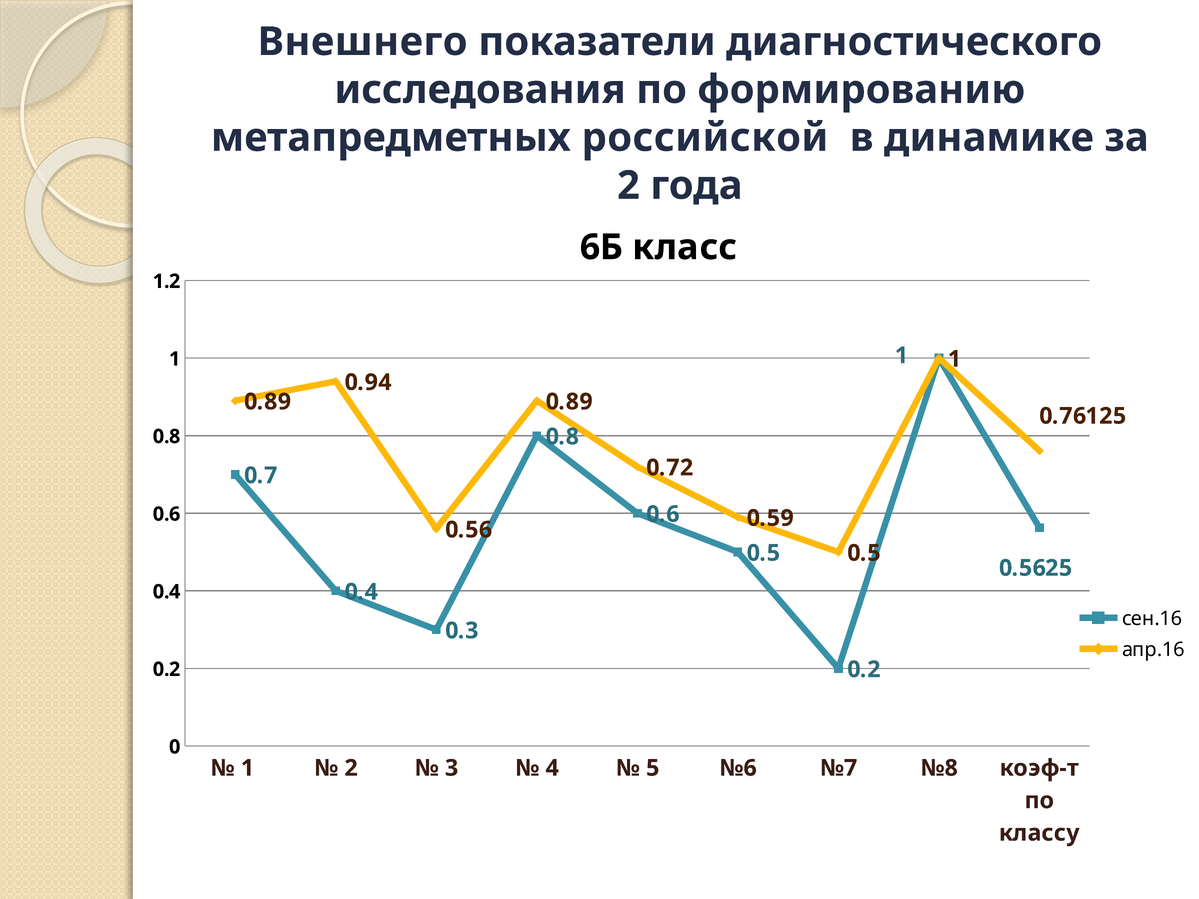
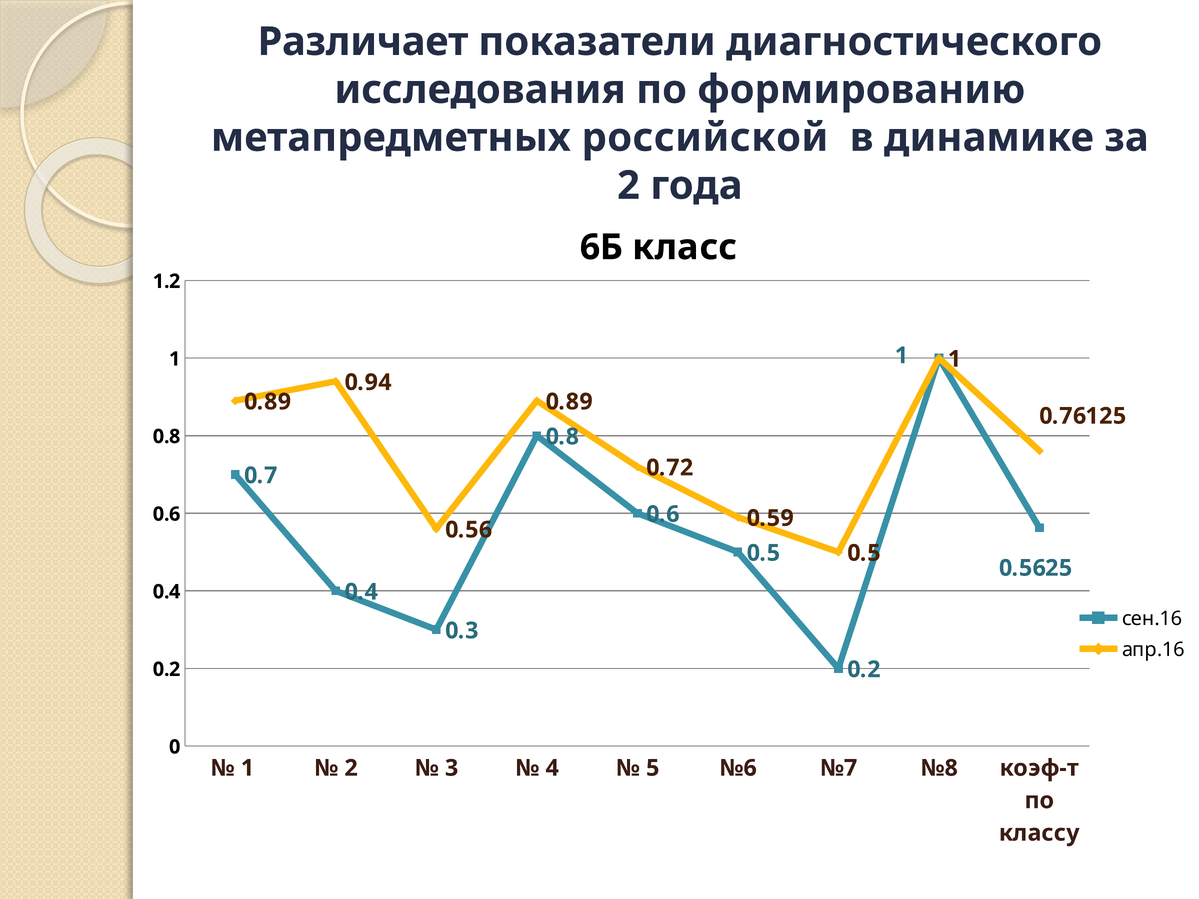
Внешнего: Внешнего -> Различает (363, 42)
